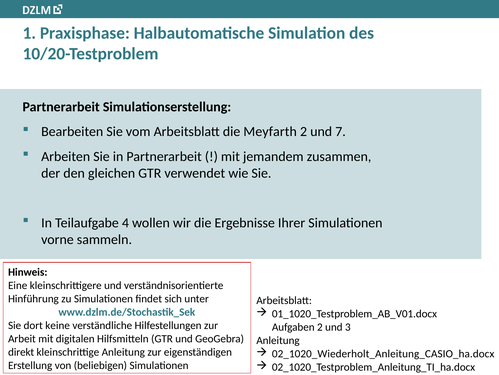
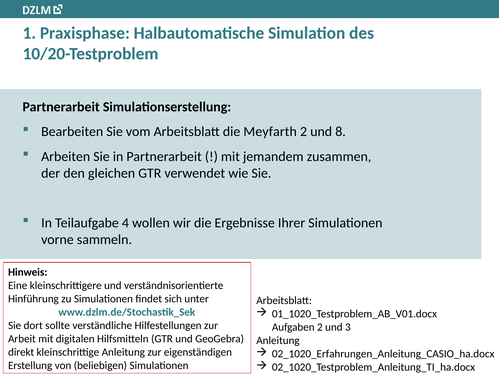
7: 7 -> 8 (341, 131)
keine: keine -> sollte (58, 325)
02_1020_Wiederholt_Anleitung_CASIO_ha.docx: 02_1020_Wiederholt_Anleitung_CASIO_ha.docx -> 02_1020_Erfahrungen_Anleitung_CASIO_ha.docx (383, 353)
